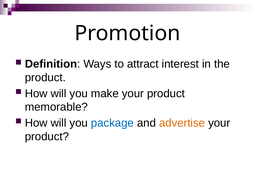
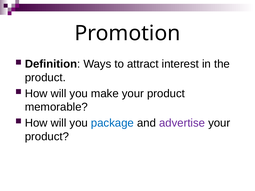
advertise colour: orange -> purple (182, 123)
